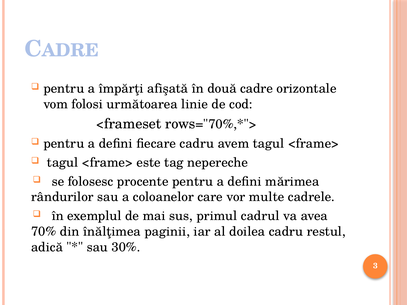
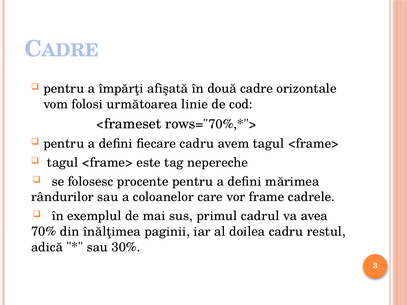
multe: multe -> frame (267, 197)
